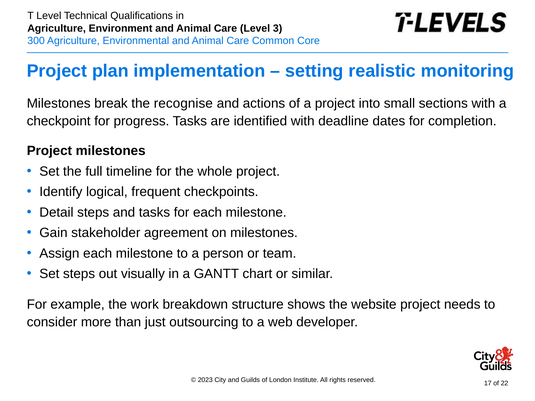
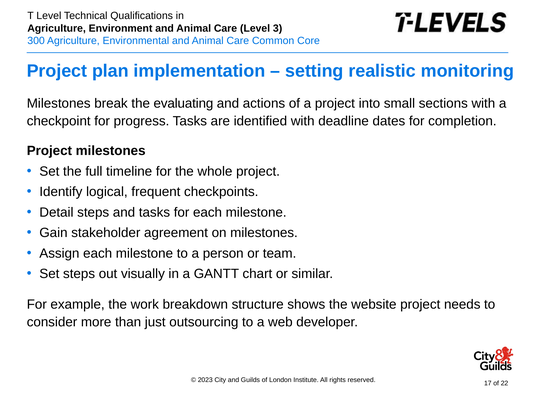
recognise: recognise -> evaluating (183, 103)
